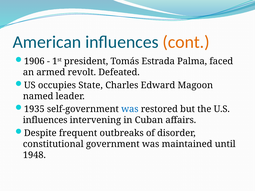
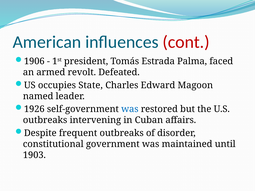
cont colour: orange -> red (186, 42)
1935: 1935 -> 1926 (34, 109)
influences: influences -> outbreaks (45, 120)
1948: 1948 -> 1903 (34, 155)
